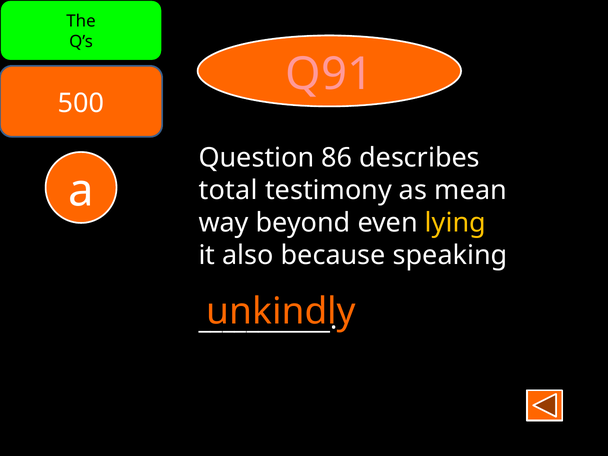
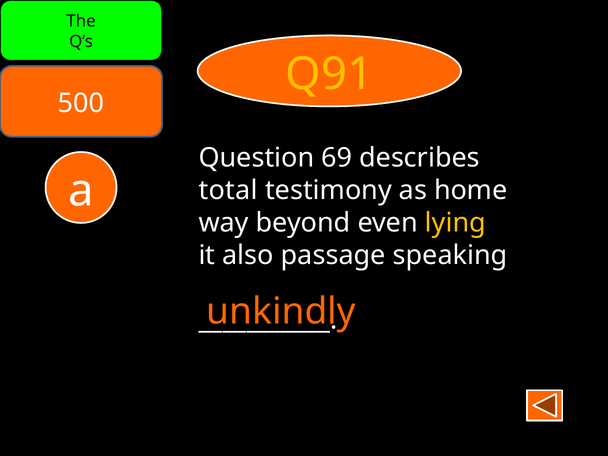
Q91 colour: pink -> yellow (329, 74)
86: 86 -> 69 (337, 158)
mean: mean -> home (471, 190)
because: because -> passage (333, 255)
